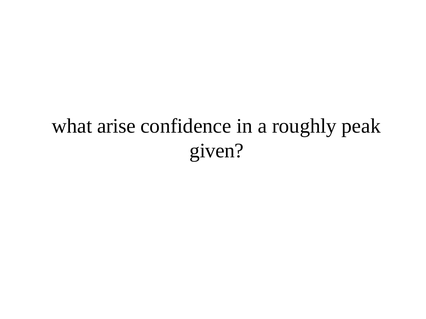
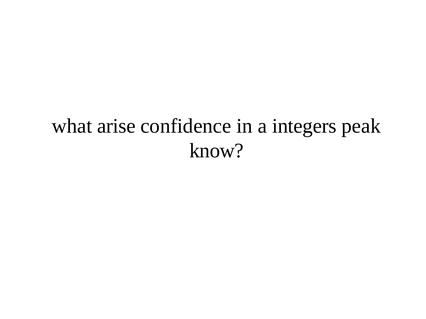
roughly: roughly -> integers (304, 126)
given: given -> know (217, 151)
